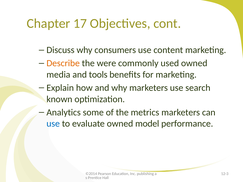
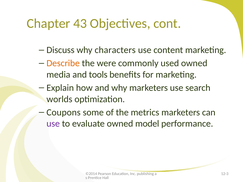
17: 17 -> 43 (80, 23)
consumers: consumers -> characters (115, 50)
known: known -> worlds (59, 99)
Analytics: Analytics -> Coupons (64, 112)
use colour: blue -> purple (53, 124)
